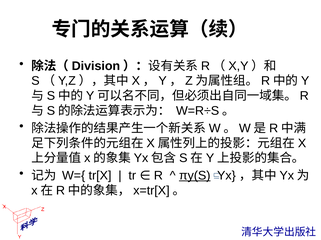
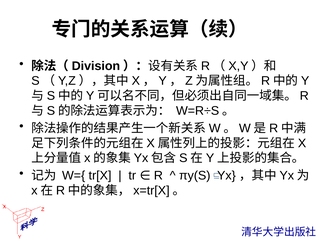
πy(S underline: present -> none (195, 176)
